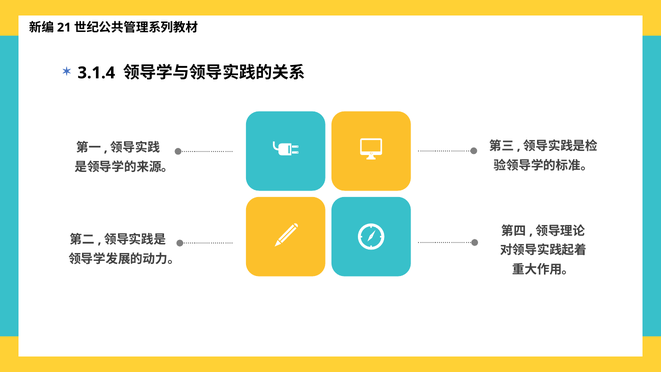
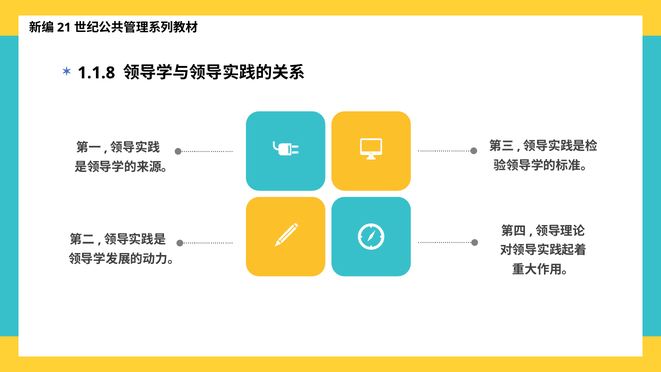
3.1.4: 3.1.4 -> 1.1.8 (96, 73)
